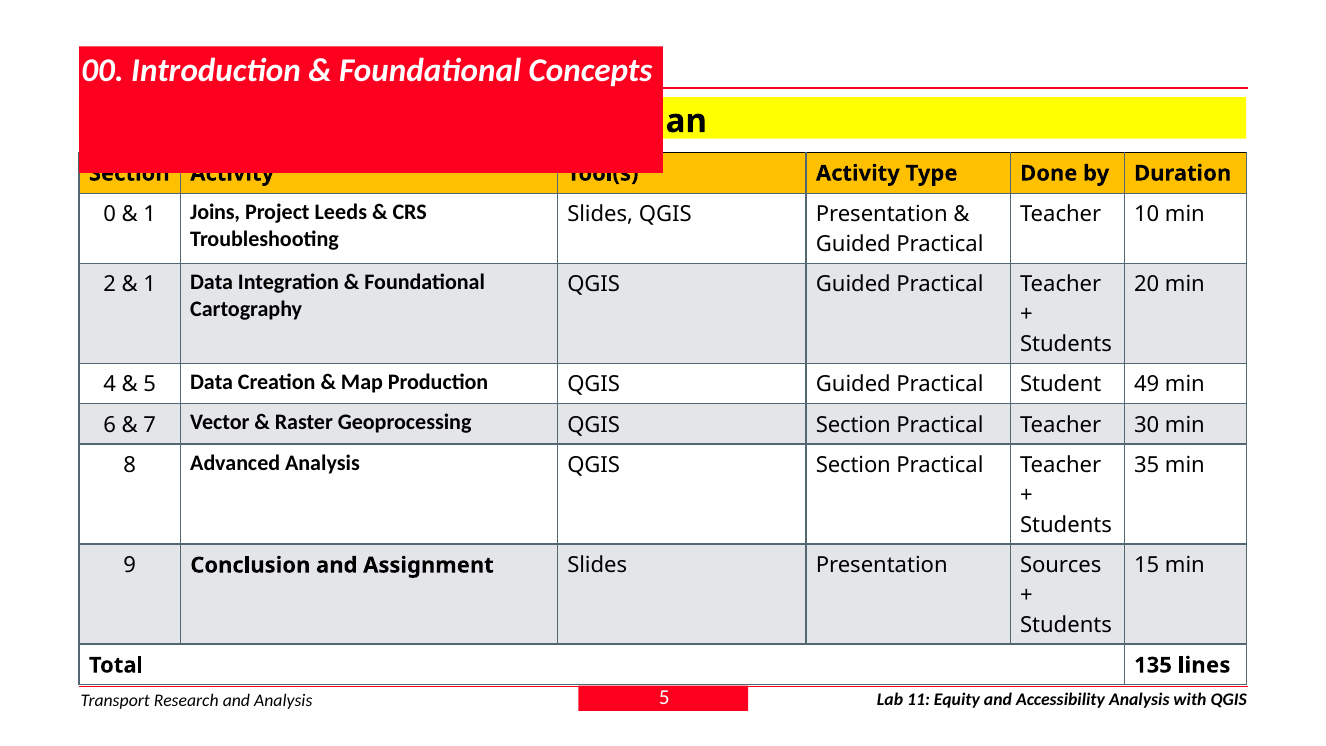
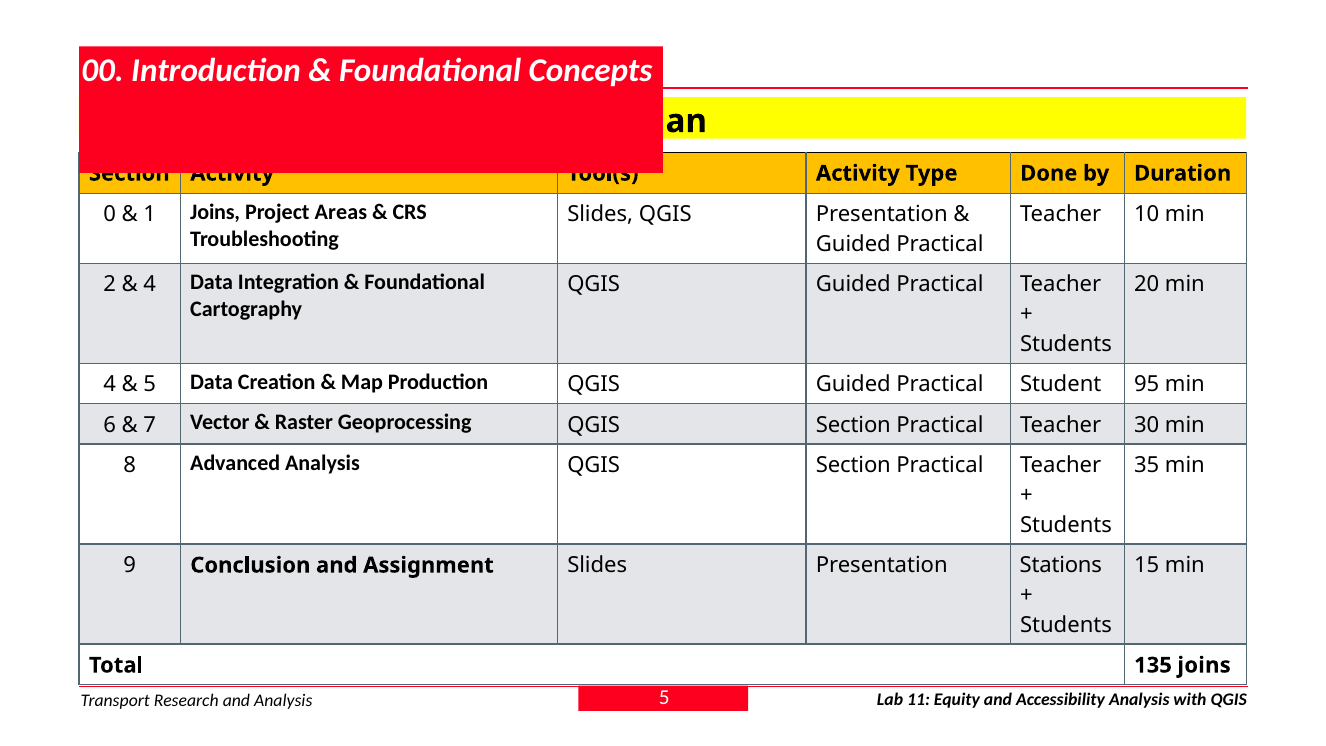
Leeds: Leeds -> Areas (341, 212)
1: 1 -> 4 (150, 285)
49: 49 -> 95 (1147, 385)
Sources: Sources -> Stations (1061, 565)
135 lines: lines -> joins (1204, 665)
